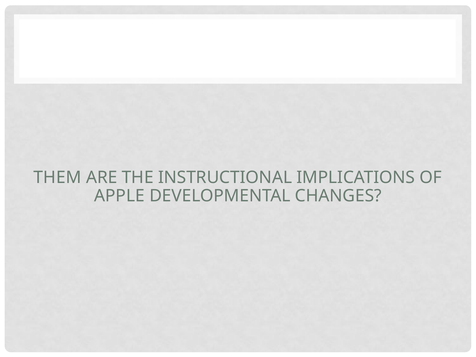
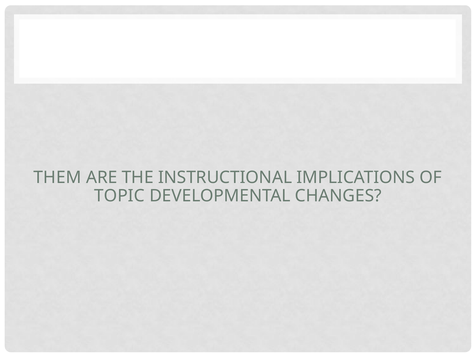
APPLE: APPLE -> TOPIC (119, 196)
